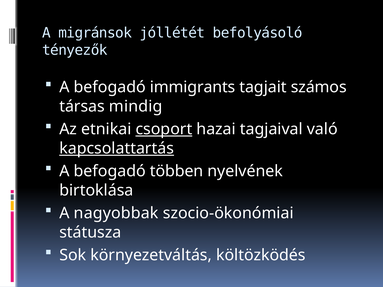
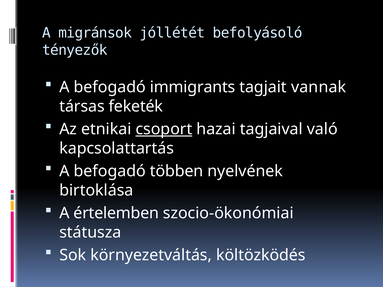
számos: számos -> vannak (319, 87)
mindig: mindig -> feketék (136, 106)
kapcsolattartás underline: present -> none (117, 148)
nagyobbak: nagyobbak -> értelemben (116, 213)
